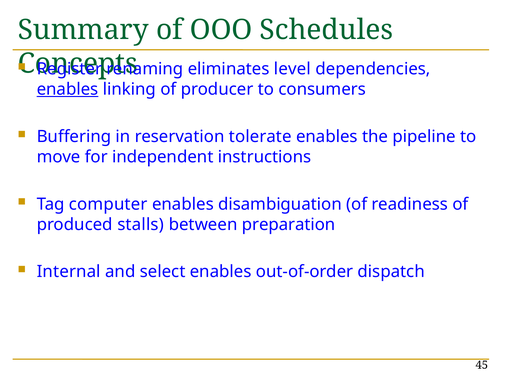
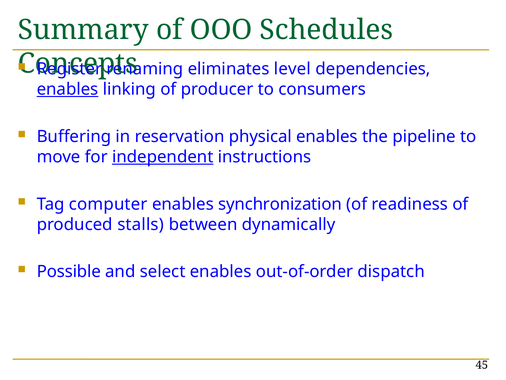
tolerate: tolerate -> physical (260, 136)
independent underline: none -> present (163, 157)
disambiguation: disambiguation -> synchronization (280, 204)
preparation: preparation -> dynamically (289, 224)
Internal: Internal -> Possible (69, 271)
